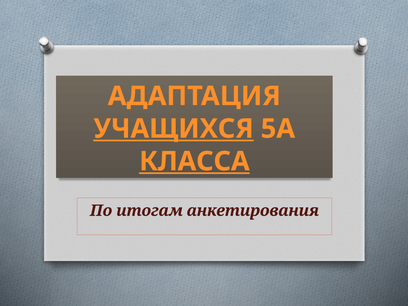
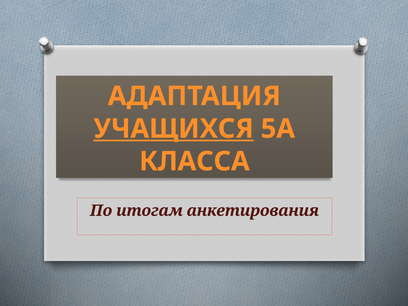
КЛАССА underline: present -> none (194, 161)
